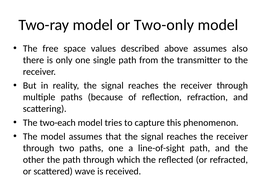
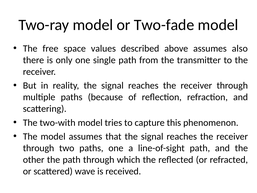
Two-only: Two-only -> Two-fade (164, 25)
two-each: two-each -> two-with (58, 122)
